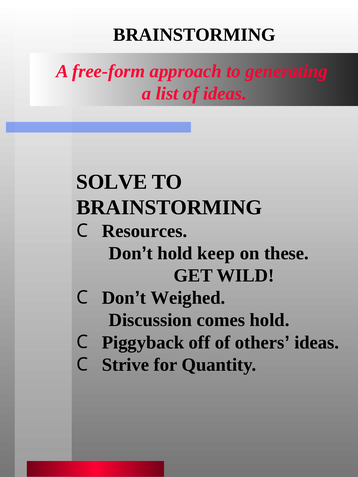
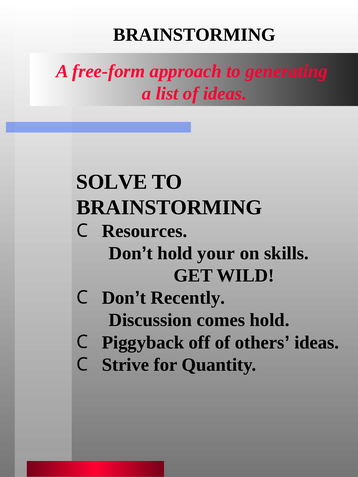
keep: keep -> your (216, 253)
these: these -> skills (286, 253)
Weighed: Weighed -> Recently (188, 298)
